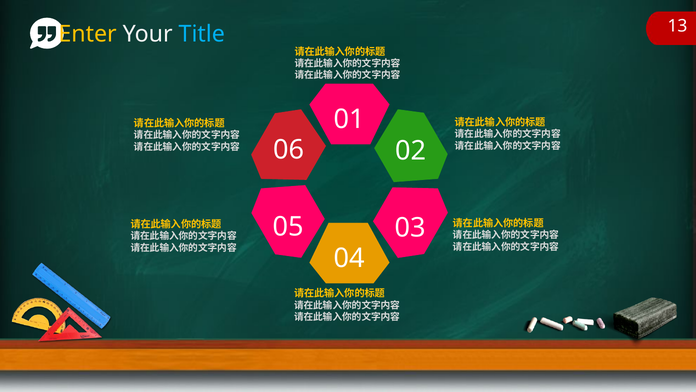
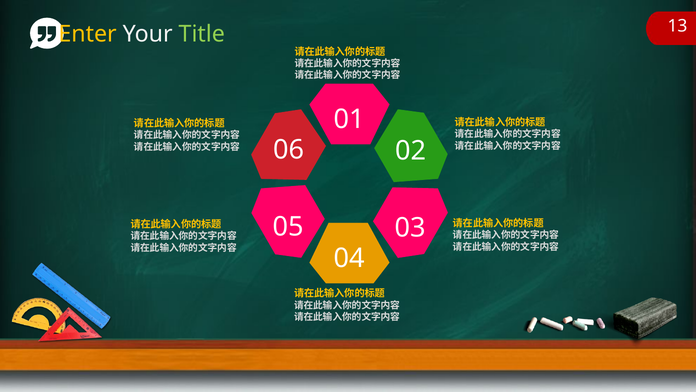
Title colour: light blue -> light green (202, 34)
